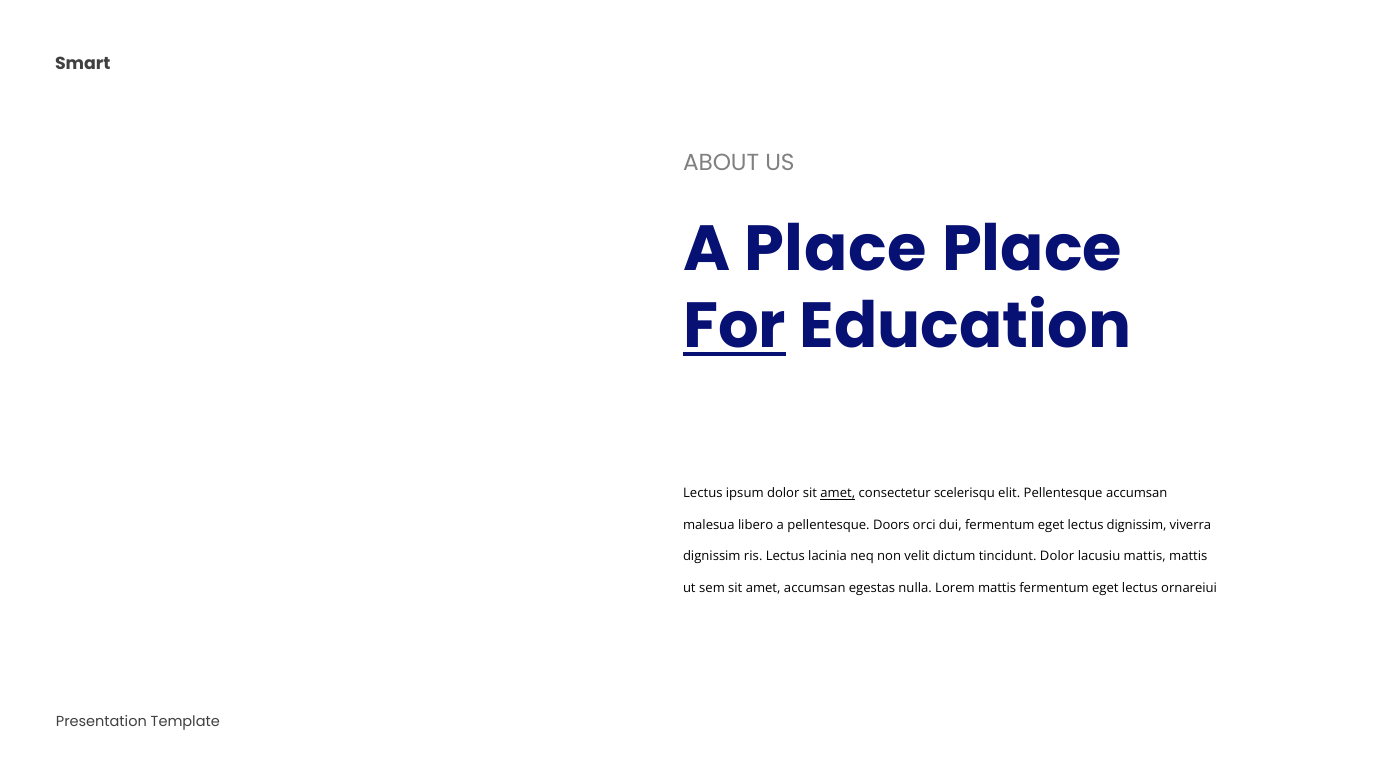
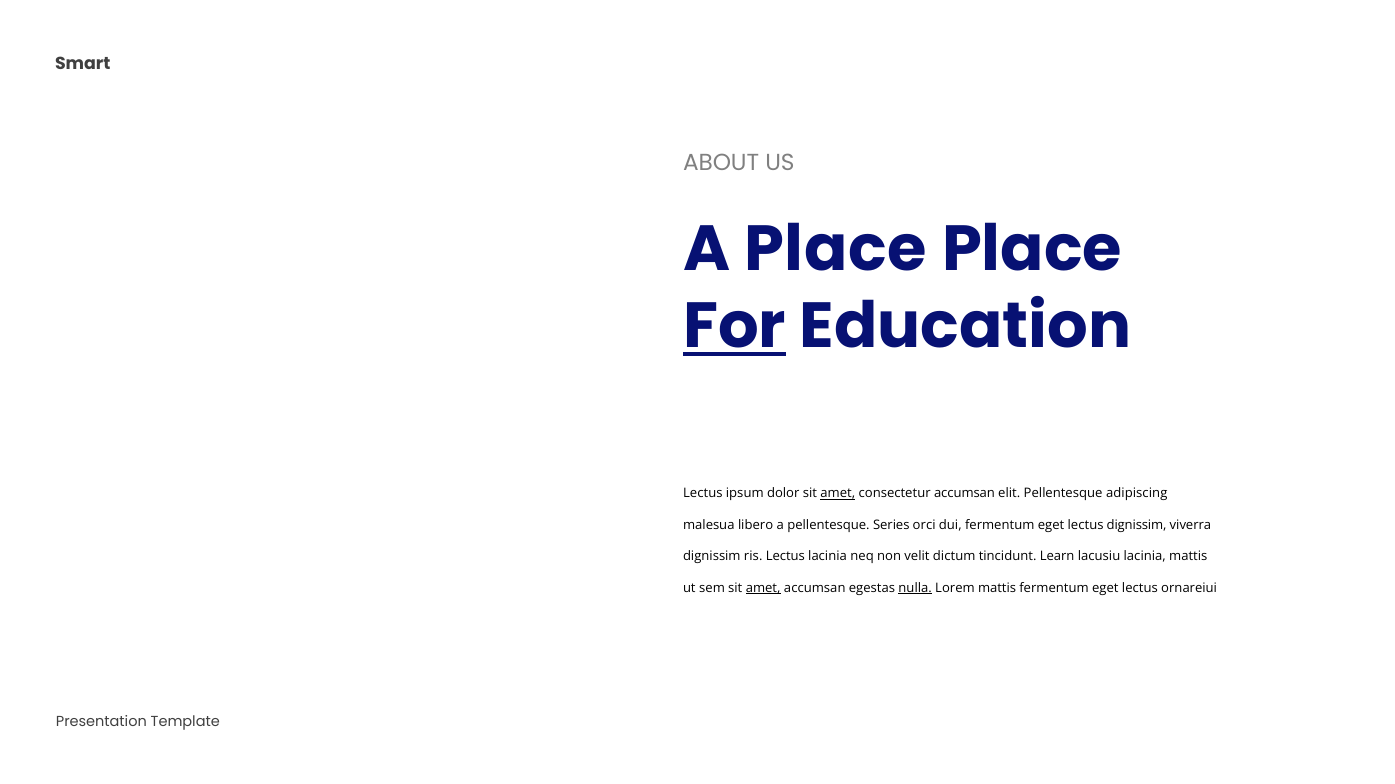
consectetur scelerisqu: scelerisqu -> accumsan (964, 494)
Pellentesque accumsan: accumsan -> adipiscing (1137, 494)
Doors: Doors -> Series (891, 525)
tincidunt Dolor: Dolor -> Learn (1057, 557)
lacusiu mattis: mattis -> lacinia (1145, 557)
amet underline: none -> present (763, 588)
nulla underline: none -> present (915, 588)
